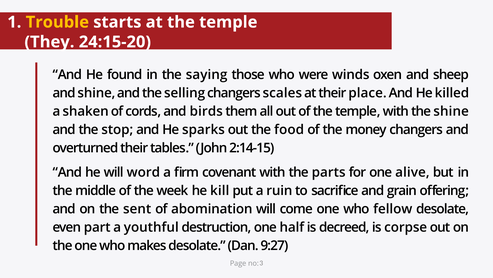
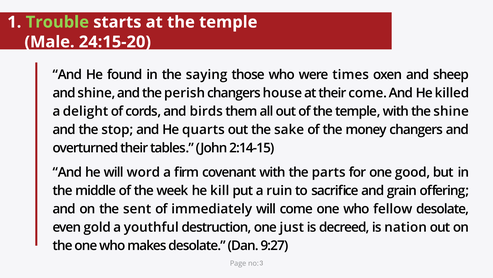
Trouble colour: yellow -> light green (57, 22)
They: They -> Male (50, 42)
winds: winds -> times (351, 75)
selling: selling -> perish (185, 93)
scales: scales -> house (282, 93)
their place: place -> come (368, 93)
shaken: shaken -> delight (85, 111)
sparks: sparks -> quarts (203, 130)
food: food -> sake (289, 130)
alive: alive -> good (413, 173)
abomination: abomination -> immediately (212, 209)
part: part -> gold (97, 227)
half: half -> just (292, 227)
corpse: corpse -> nation (406, 227)
